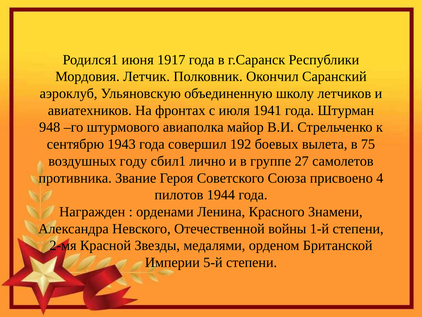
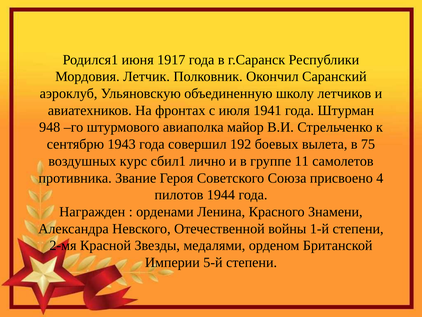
году: году -> курс (133, 161)
27: 27 -> 11 (302, 161)
